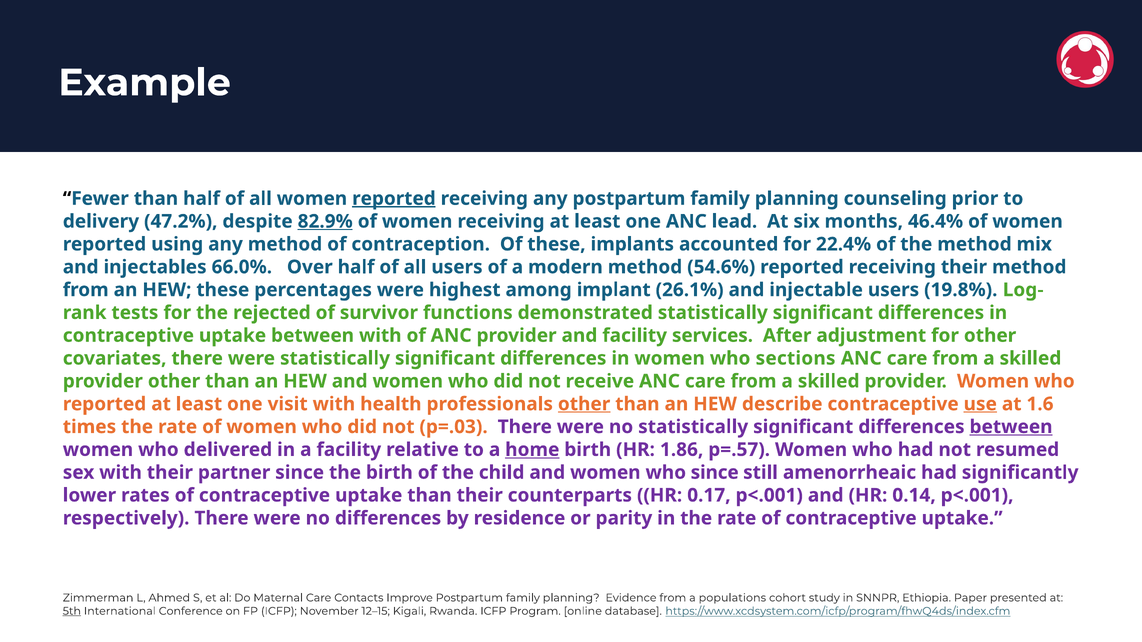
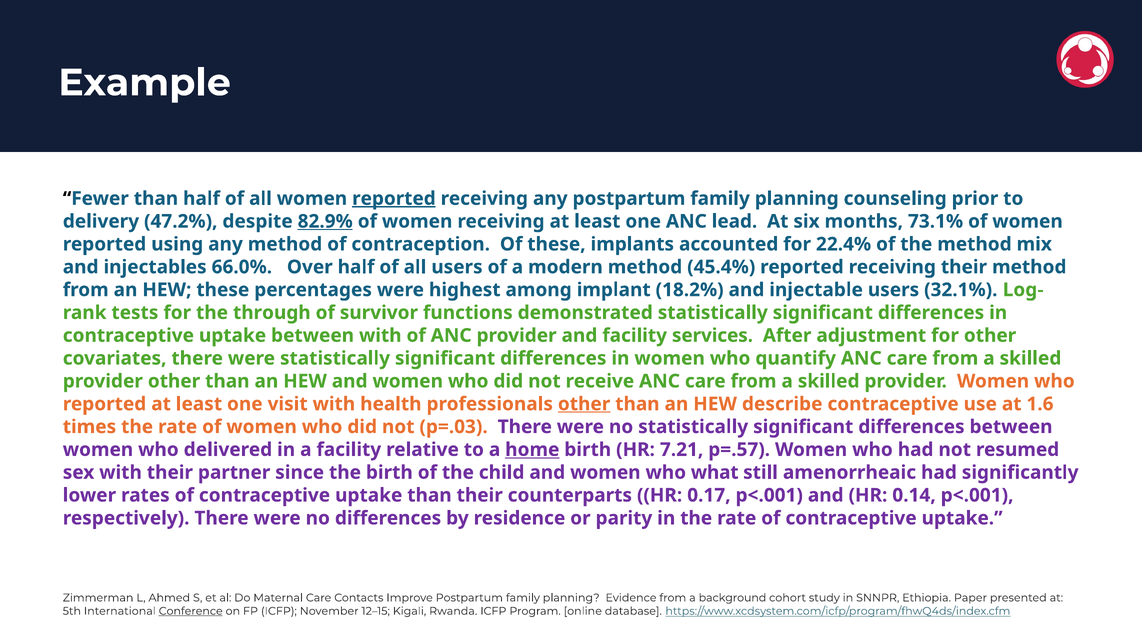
46.4%: 46.4% -> 73.1% (936, 222)
54.6%: 54.6% -> 45.4% (721, 267)
26.1%: 26.1% -> 18.2% (690, 290)
19.8%: 19.8% -> 32.1% (961, 290)
rejected: rejected -> through (272, 313)
sections: sections -> quantify (796, 359)
use underline: present -> none (980, 404)
between underline: present -> none (1011, 427)
1.86: 1.86 -> 7.21 (682, 450)
who since: since -> what (715, 473)
populations: populations -> background (732, 598)
5th underline: present -> none (72, 611)
Conference underline: none -> present (191, 611)
